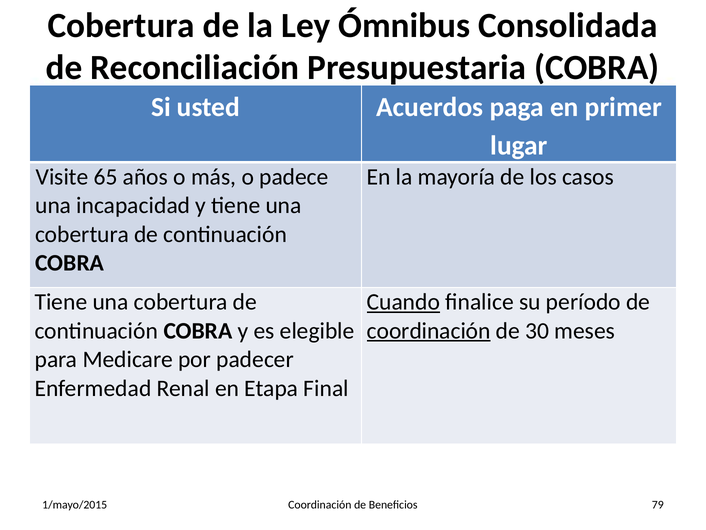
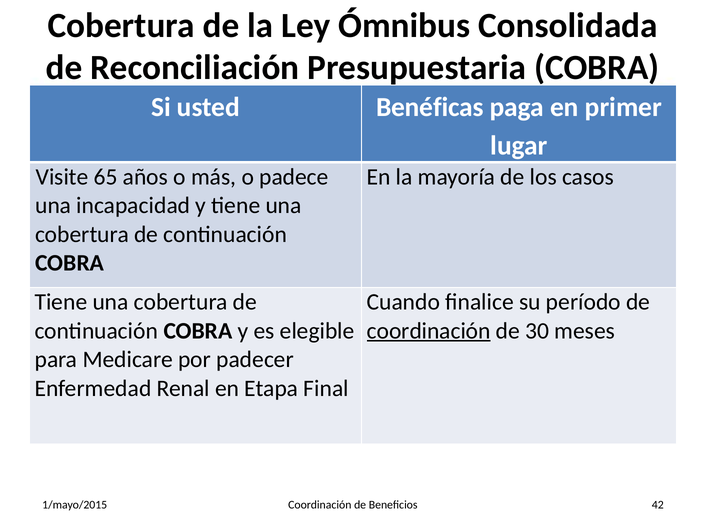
Acuerdos: Acuerdos -> Benéficas (430, 107)
Cuando underline: present -> none (403, 302)
79: 79 -> 42 (658, 504)
